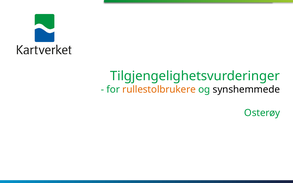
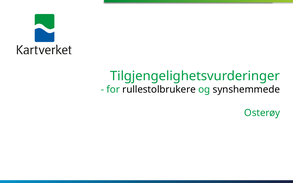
rullestolbrukere colour: orange -> black (159, 90)
